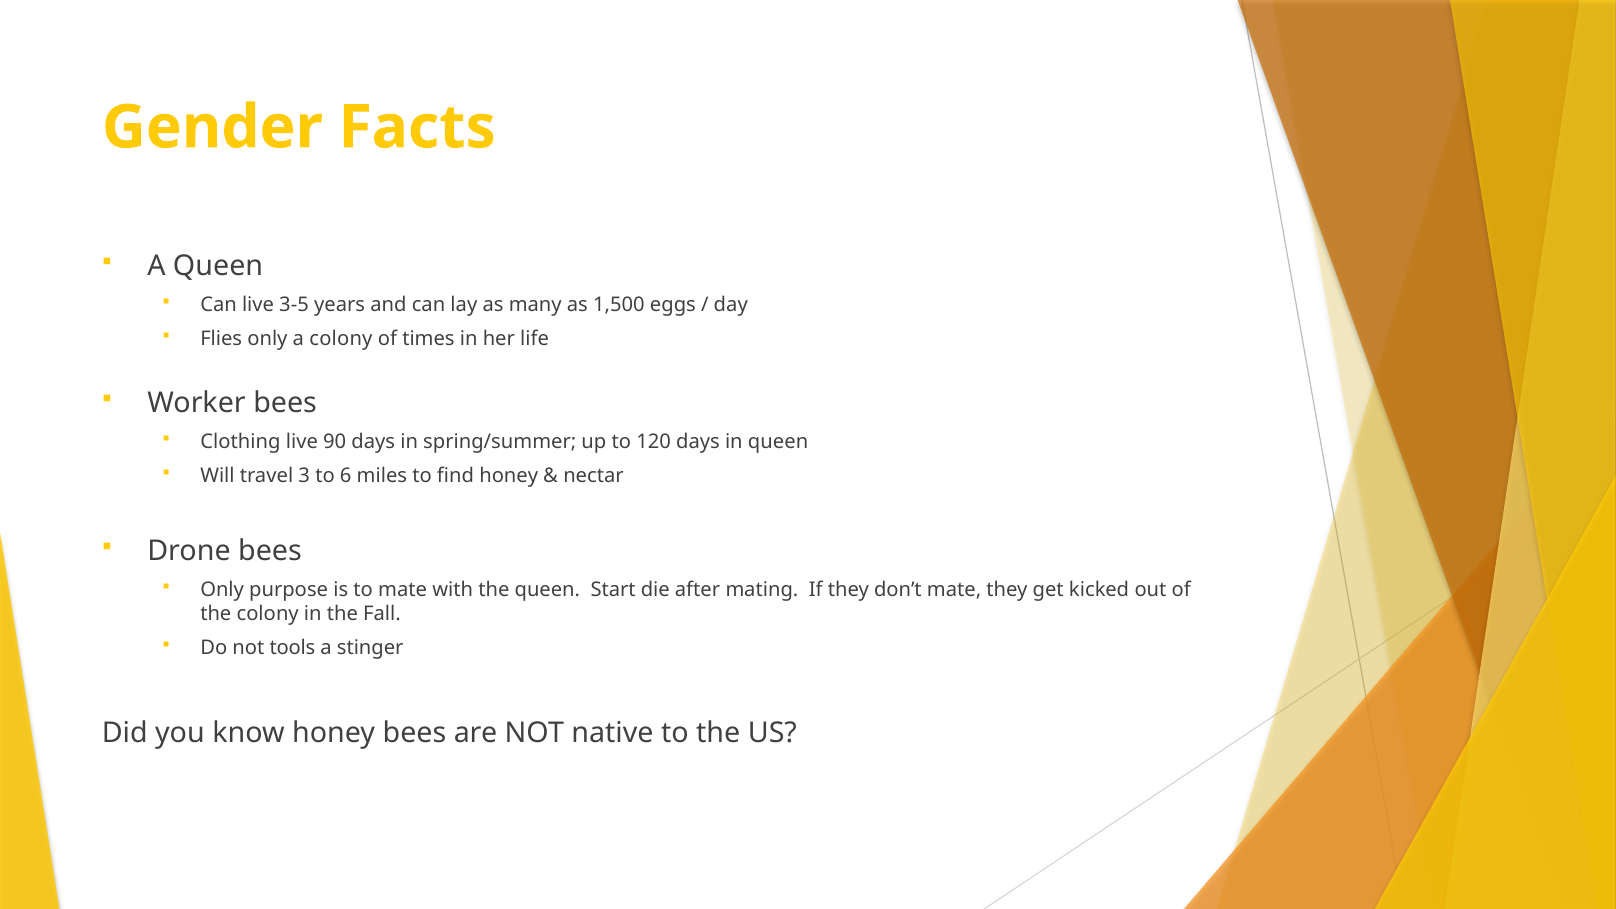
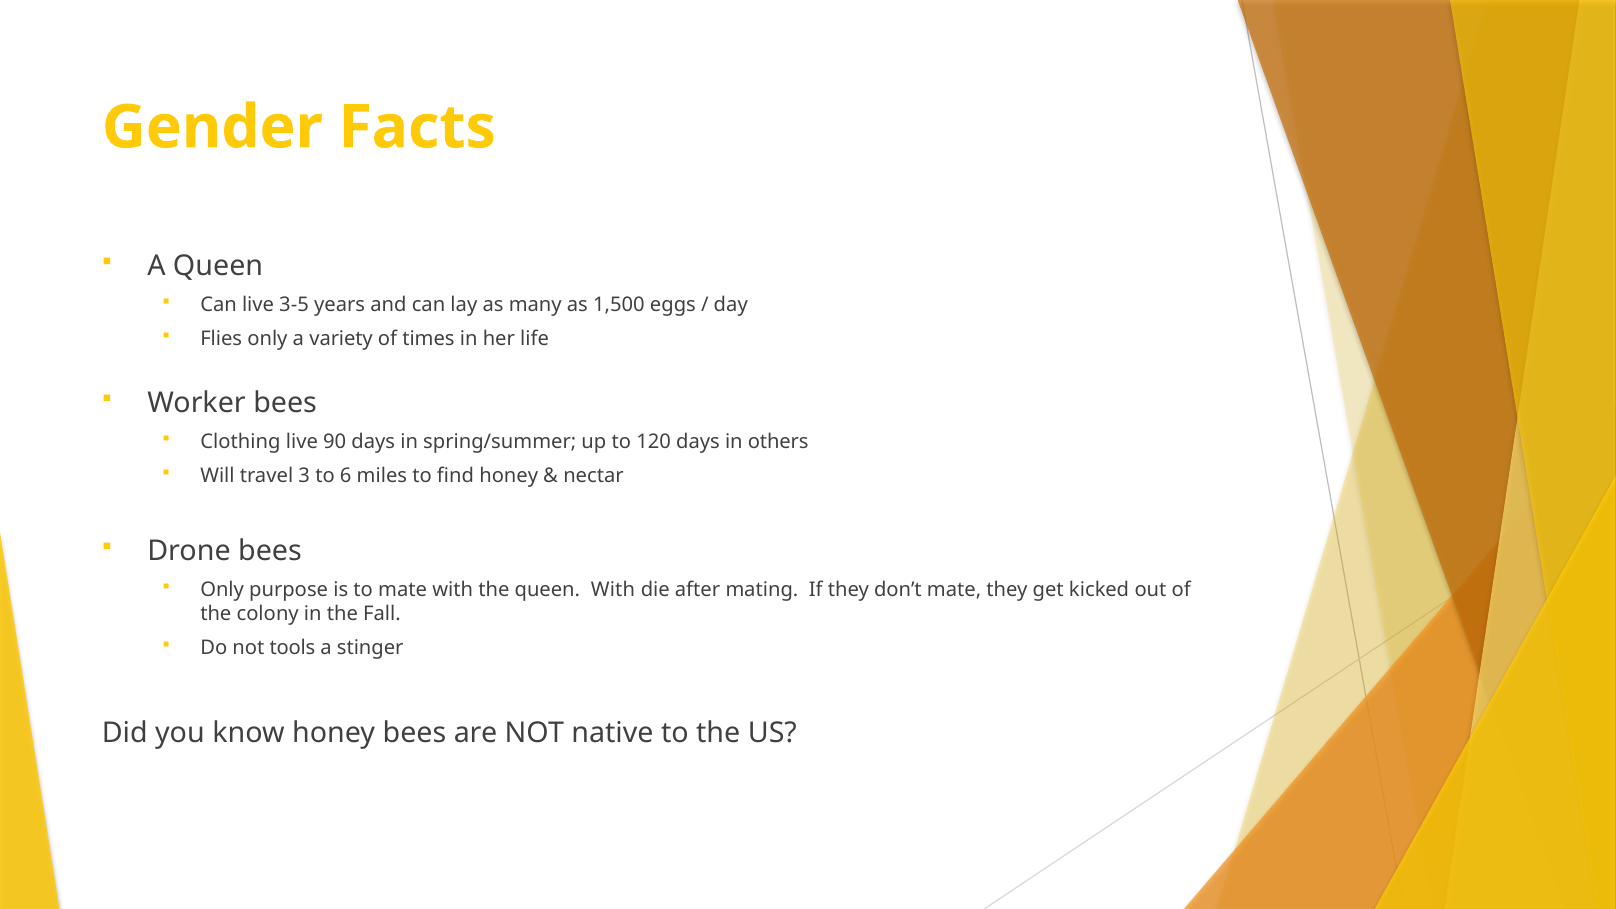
a colony: colony -> variety (341, 339)
in queen: queen -> others (778, 442)
queen Start: Start -> With (613, 590)
